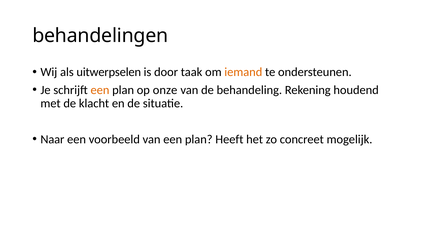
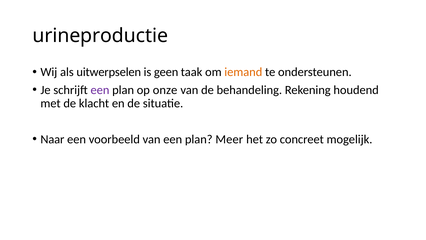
behandelingen: behandelingen -> urineproductie (100, 36)
door: door -> geen (166, 72)
een colour: orange -> purple (100, 90)
Heeft: Heeft -> Meer (229, 139)
